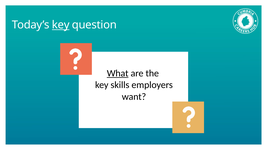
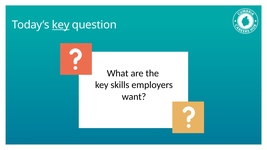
What underline: present -> none (118, 73)
